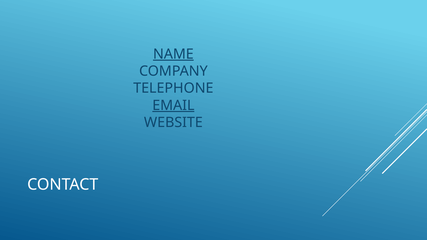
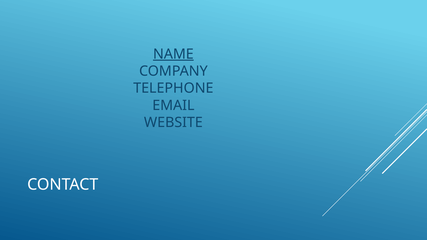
EMAIL underline: present -> none (173, 105)
